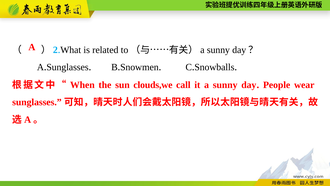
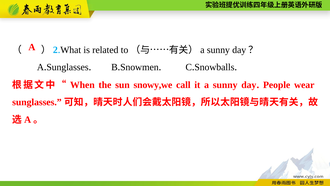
clouds,we: clouds,we -> snowy,we (153, 85)
